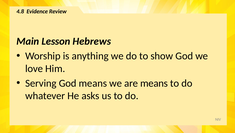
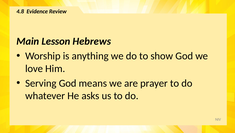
are means: means -> prayer (154, 83)
